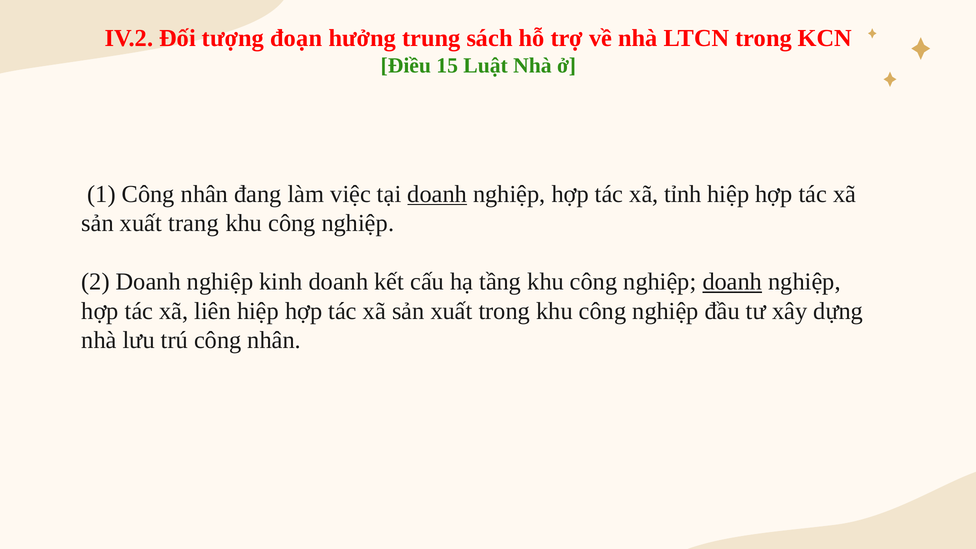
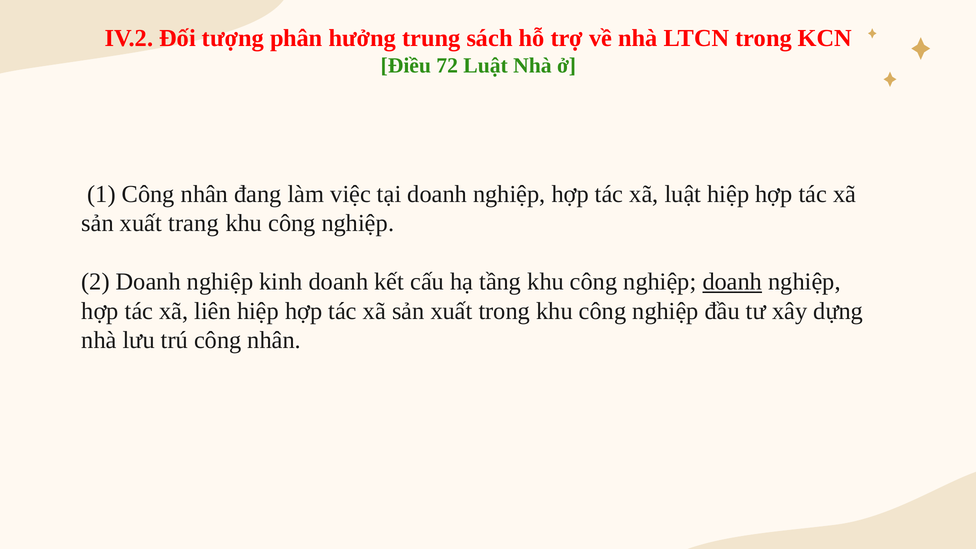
đoạn: đoạn -> phân (296, 38)
15: 15 -> 72 (447, 66)
doanh underline: present -> none (437, 194)
xã tỉnh: tỉnh -> luật (683, 194)
